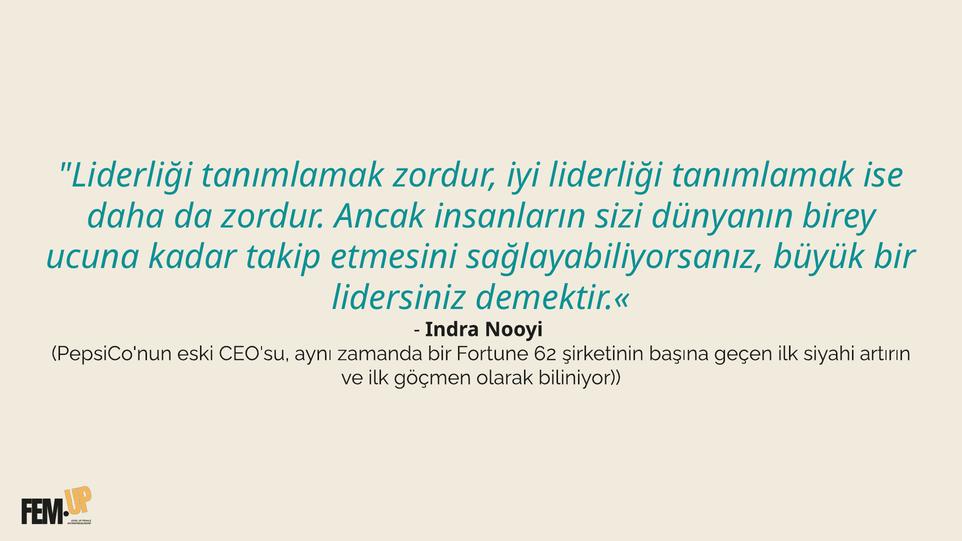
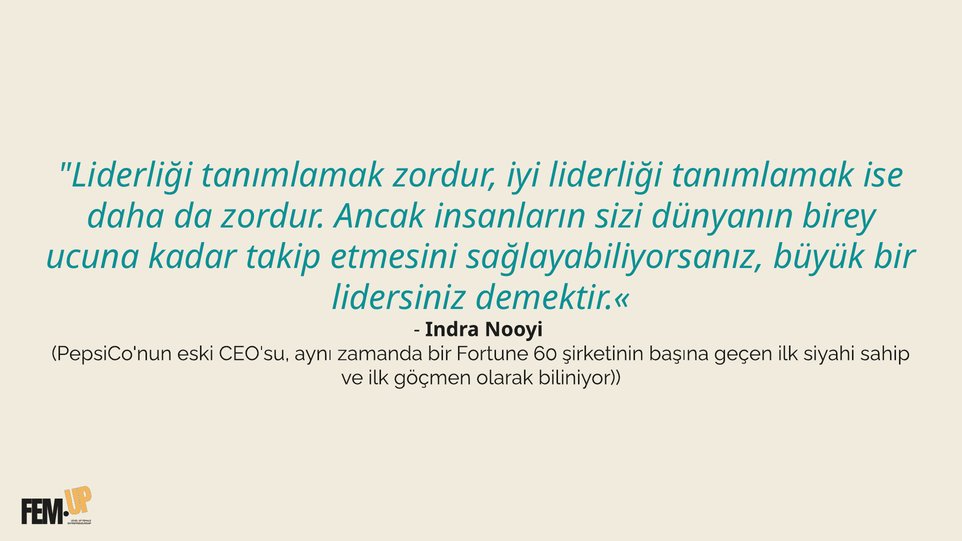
62: 62 -> 60 (545, 354)
artırın: artırın -> sahip (885, 354)
